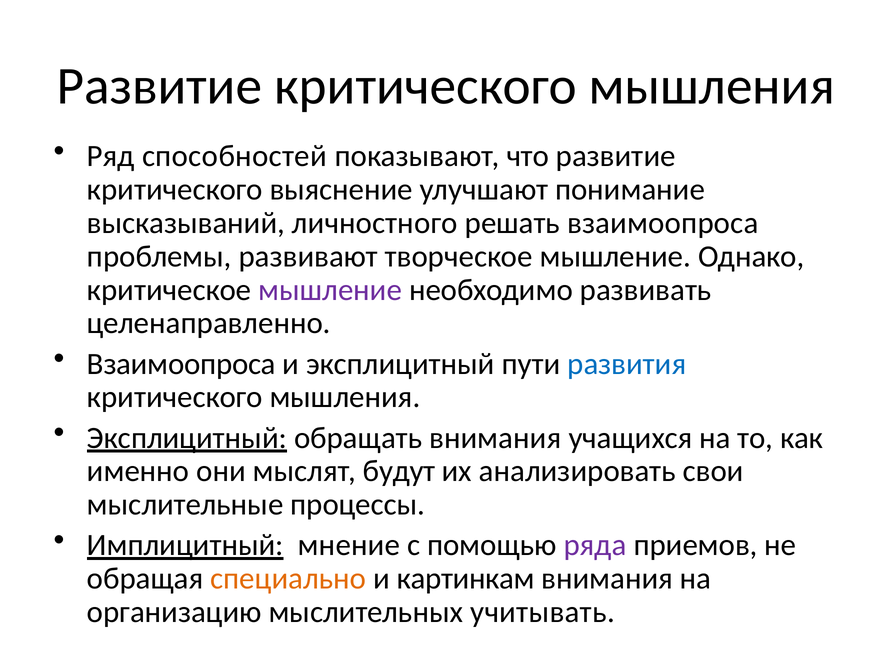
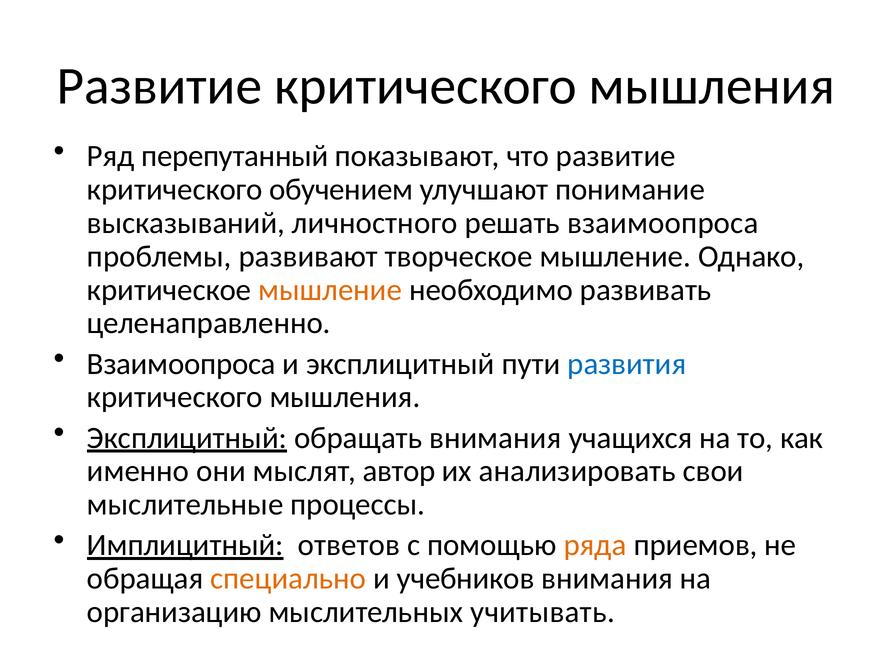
способностей: способностей -> перепутанный (235, 156)
выяснение: выяснение -> обучением (341, 189)
мышление colour: purple -> orange (330, 290)
будут: будут -> автор (399, 471)
мнение: мнение -> ответов (349, 545)
ряда colour: purple -> orange (595, 545)
картинкам: картинкам -> учебников (466, 579)
